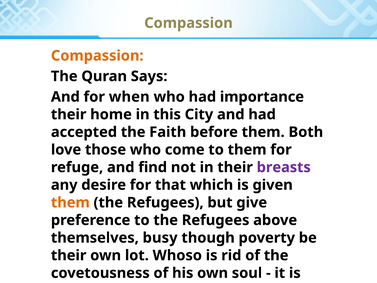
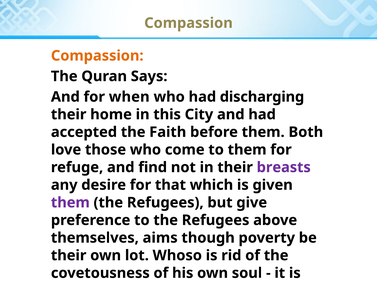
importance: importance -> discharging (262, 97)
them colour: orange -> purple (70, 202)
busy: busy -> aims (160, 238)
